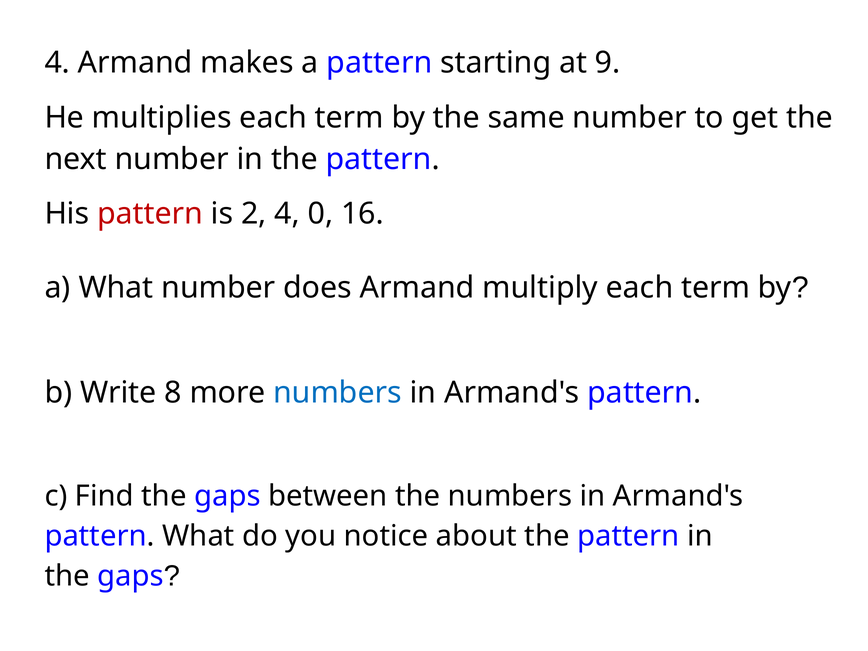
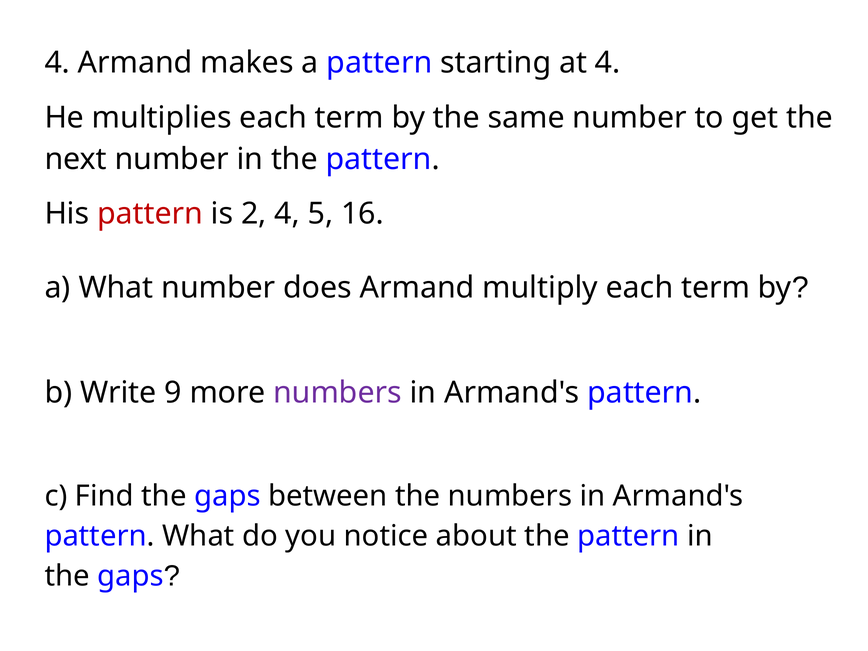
at 9: 9 -> 4 (608, 63)
0: 0 -> 5 (320, 214)
8: 8 -> 9 (173, 393)
numbers colour: blue -> purple (337, 393)
